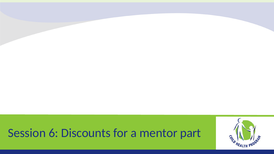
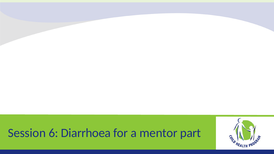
Discounts: Discounts -> Diarrhoea (86, 133)
